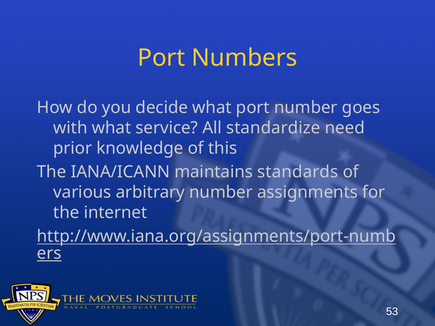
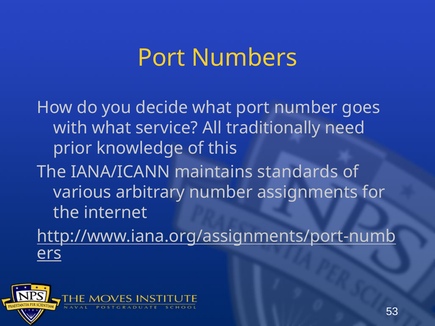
standardize: standardize -> traditionally (273, 128)
